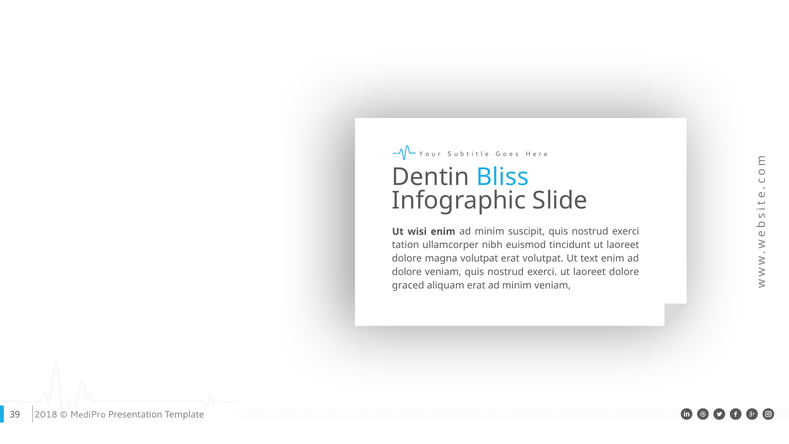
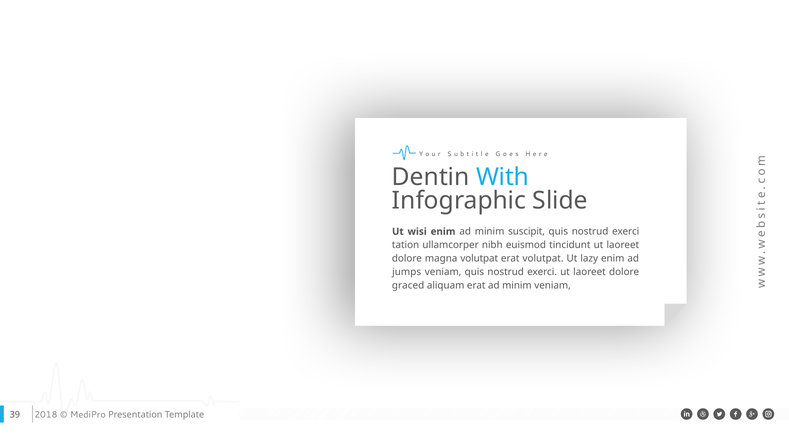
Bliss: Bliss -> With (503, 177)
text: text -> lazy (589, 258)
dolore: dolore -> jumps (407, 272)
